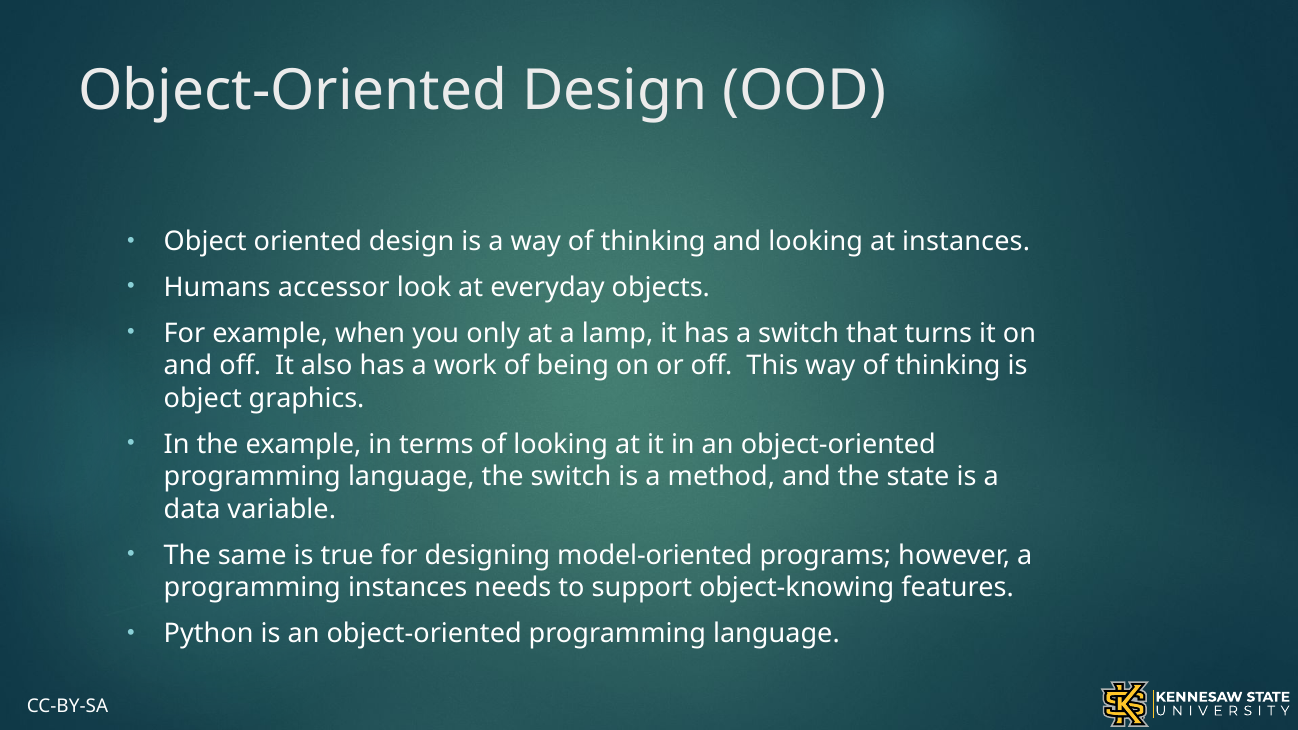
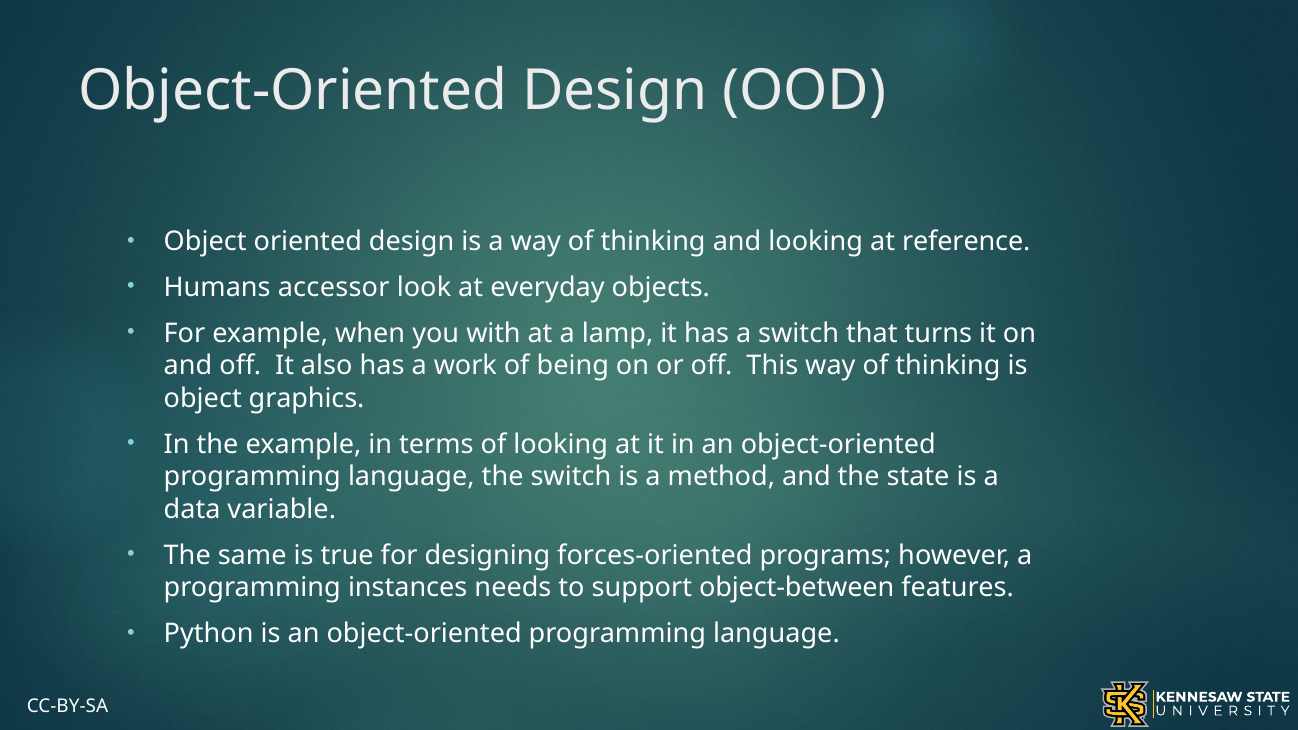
at instances: instances -> reference (966, 242)
only: only -> with (493, 334)
model-oriented: model-oriented -> forces-oriented (655, 555)
object-knowing: object-knowing -> object-between (797, 588)
